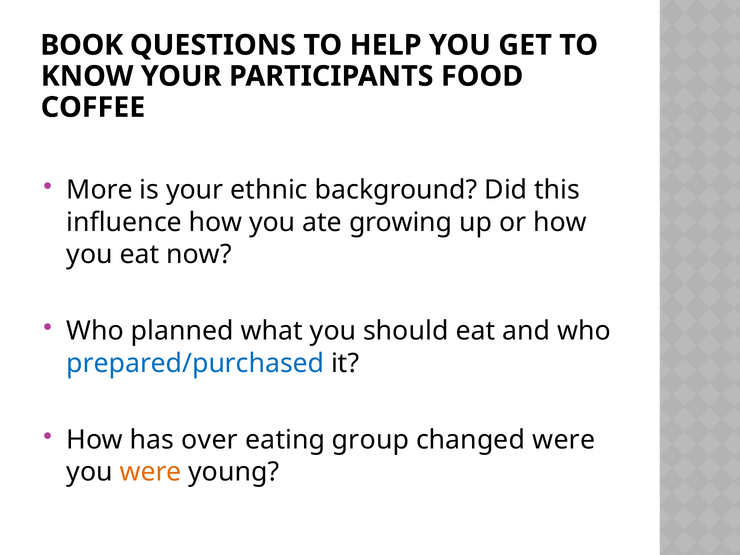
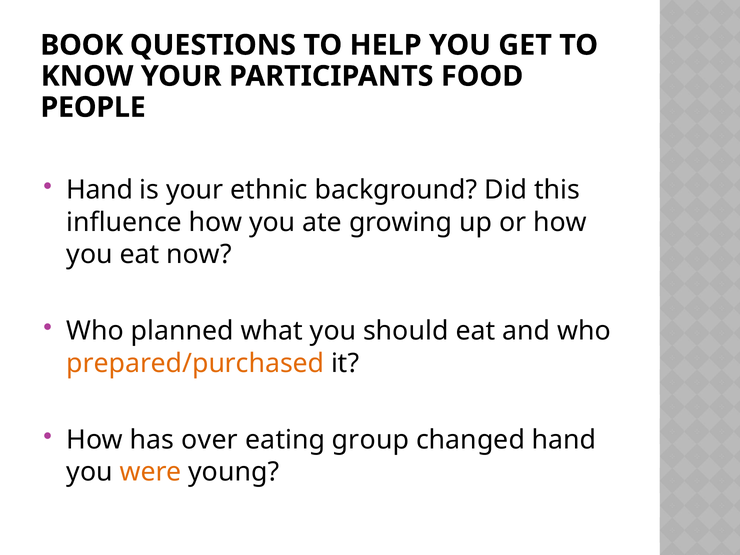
COFFEE: COFFEE -> PEOPLE (93, 107)
More: More -> Hand (100, 190)
prepared/purchased colour: blue -> orange (195, 363)
changed were: were -> hand (564, 440)
